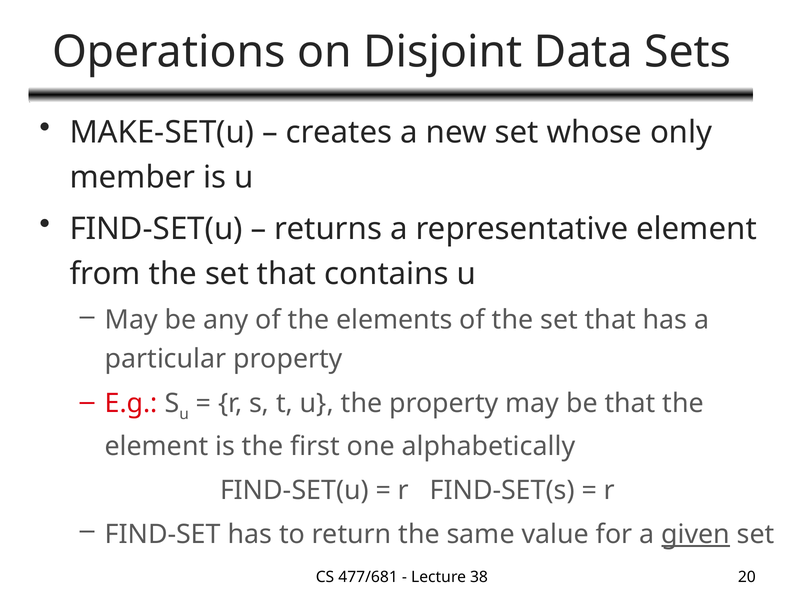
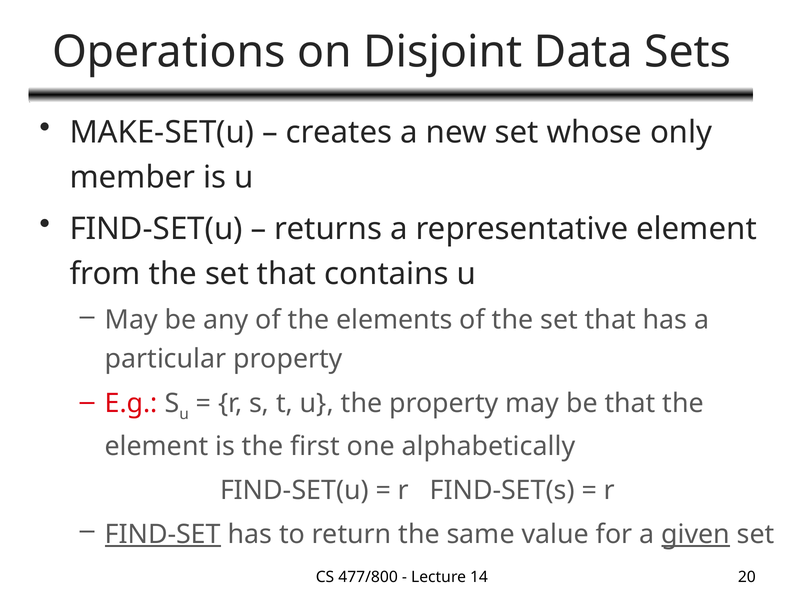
FIND-SET underline: none -> present (163, 534)
477/681: 477/681 -> 477/800 (368, 577)
38: 38 -> 14 (479, 577)
